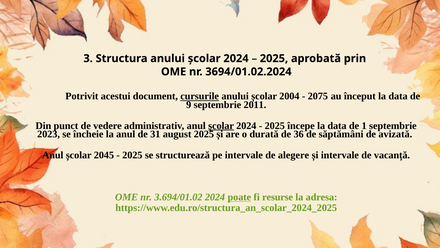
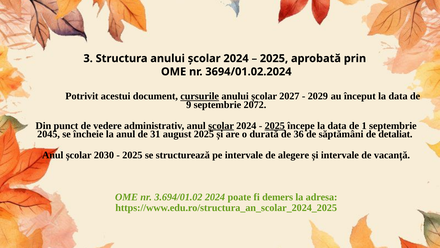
2004: 2004 -> 2027 (289, 96)
2075: 2075 -> 2029 (318, 96)
2011: 2011 -> 2072 (255, 104)
2025 underline: none -> present (275, 125)
2023: 2023 -> 2045 (49, 134)
avizată: avizată -> detaliat (395, 134)
2045: 2045 -> 2030 (104, 155)
poate underline: present -> none (239, 197)
resurse: resurse -> demers (278, 197)
